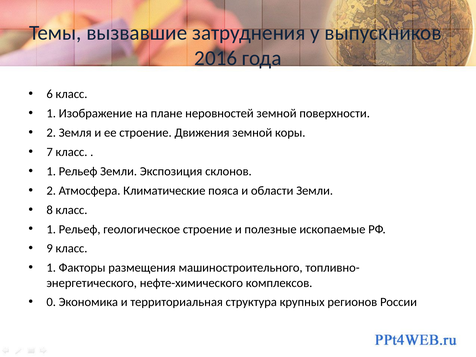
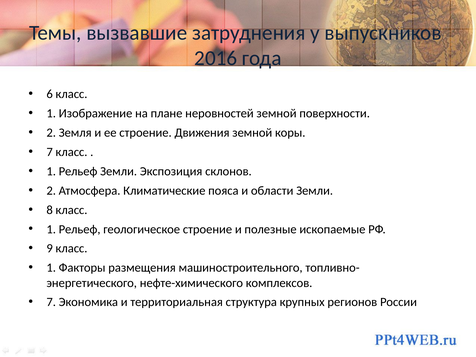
0: 0 -> 7 (51, 302)
